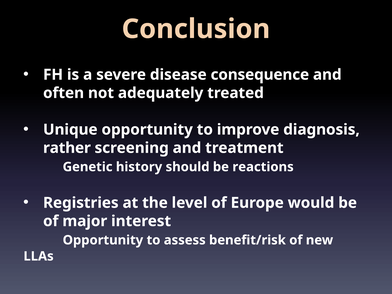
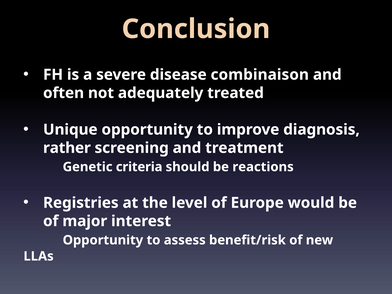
consequence: consequence -> combinaison (260, 75)
history: history -> criteria (139, 167)
